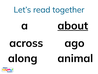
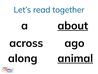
animal underline: none -> present (75, 58)
